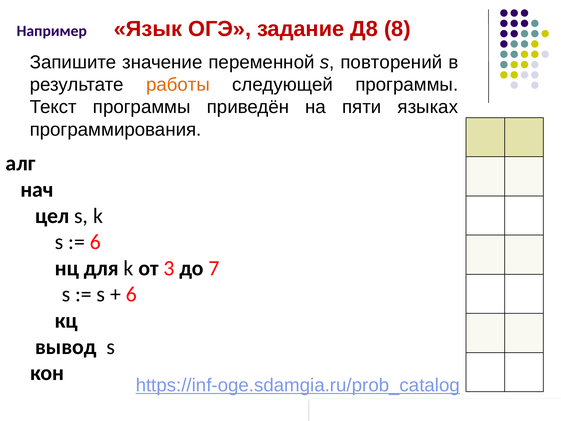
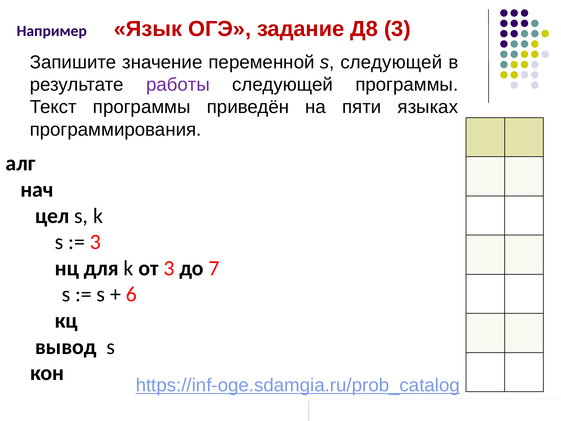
Д8 8: 8 -> 3 (397, 29)
s повторений: повторений -> следующей (391, 62)
работы colour: orange -> purple (178, 85)
6: 6 -> 3 (95, 242)
